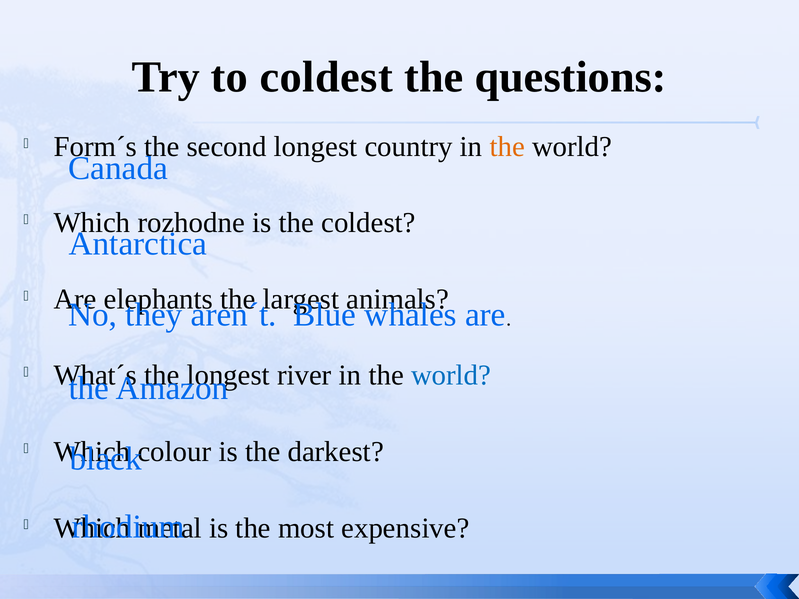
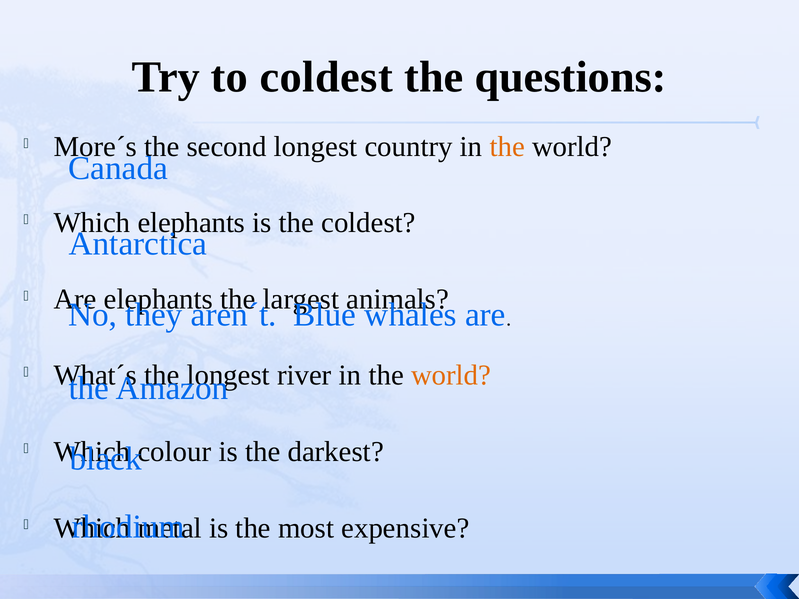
Form´s: Form´s -> More´s (95, 147)
Which rozhodne: rozhodne -> elephants (191, 223)
world colour: blue -> orange (451, 376)
